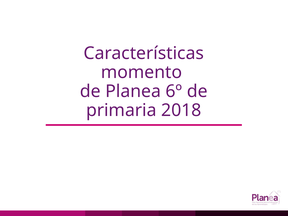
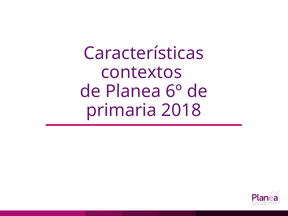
momento: momento -> contextos (141, 72)
